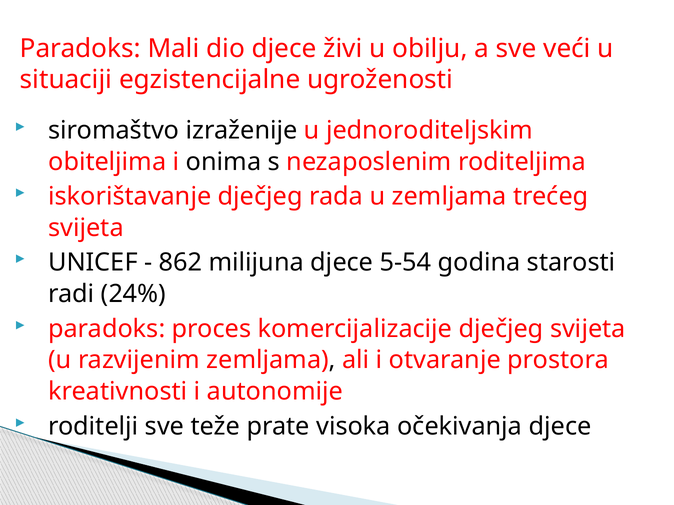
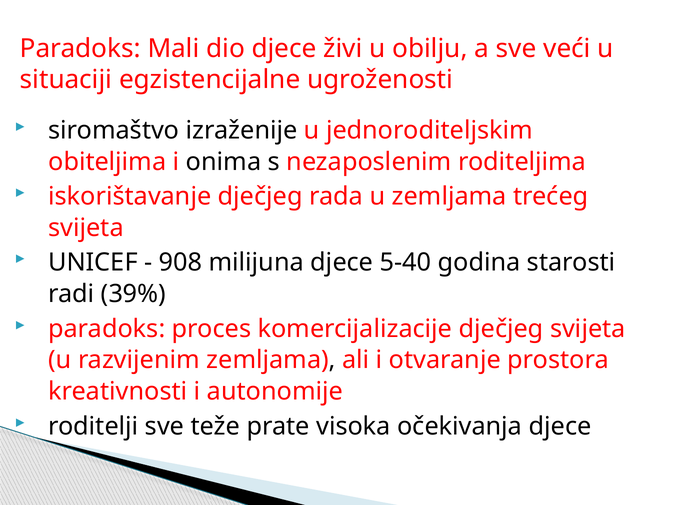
862: 862 -> 908 (181, 263)
5-54: 5-54 -> 5-40 (405, 263)
24%: 24% -> 39% (133, 294)
